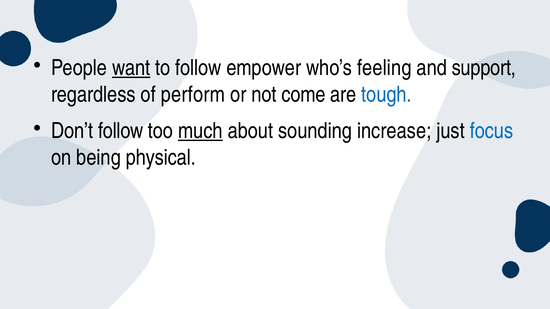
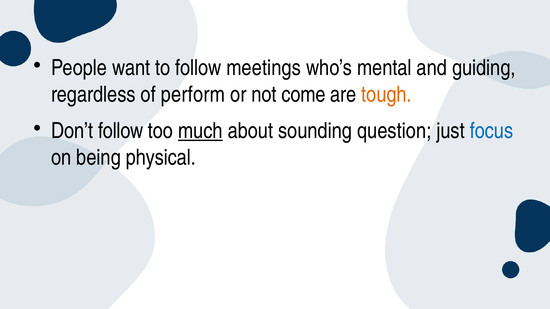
want underline: present -> none (131, 68)
empower: empower -> meetings (264, 68)
feeling: feeling -> mental (384, 68)
support: support -> guiding (484, 68)
tough colour: blue -> orange (386, 95)
increase: increase -> question (394, 131)
